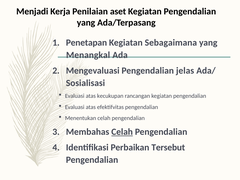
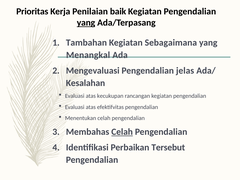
Menjadi: Menjadi -> Prioritas (32, 11)
aset: aset -> baik (118, 11)
yang underline: none -> present (86, 23)
Penetapan: Penetapan -> Tambahan (86, 43)
Sosialisasi: Sosialisasi -> Kesalahan (85, 83)
